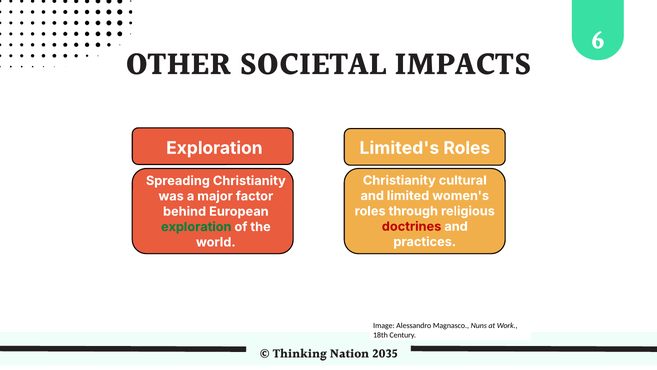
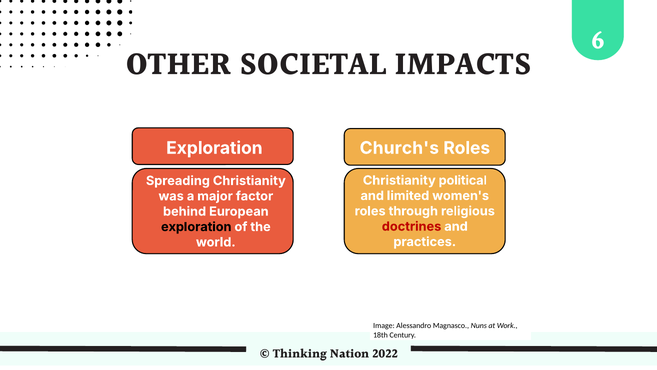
Limited's: Limited's -> Church's (399, 148)
cultural: cultural -> political (463, 180)
exploration colour: green -> black (196, 227)
2035: 2035 -> 2022 (385, 354)
